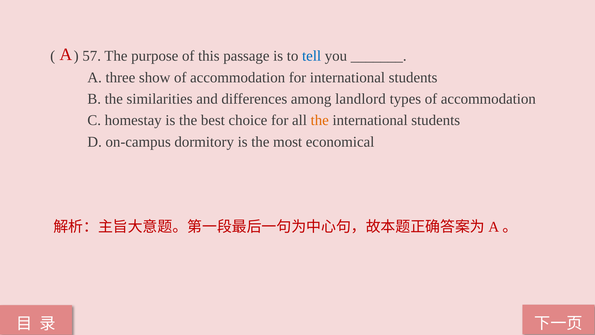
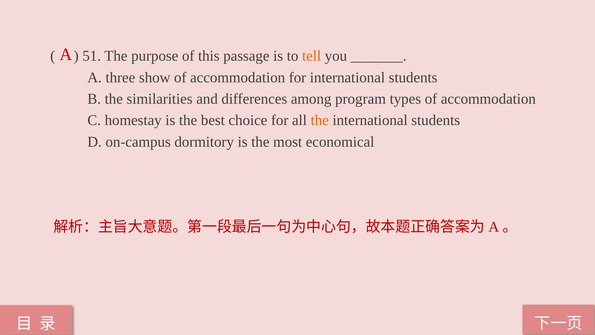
57: 57 -> 51 (92, 56)
tell colour: blue -> orange (312, 56)
landlord: landlord -> program (361, 99)
